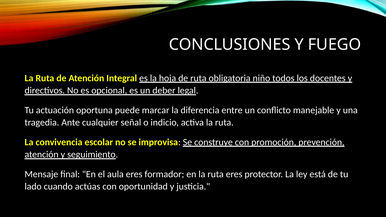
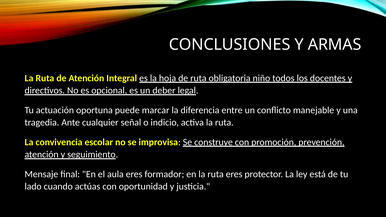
FUEGO: FUEGO -> ARMAS (335, 45)
